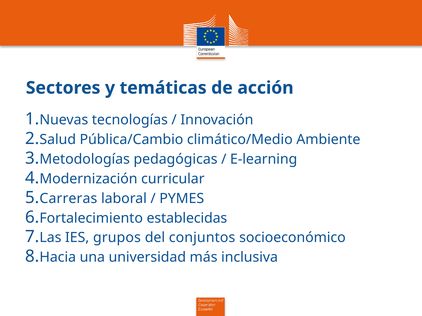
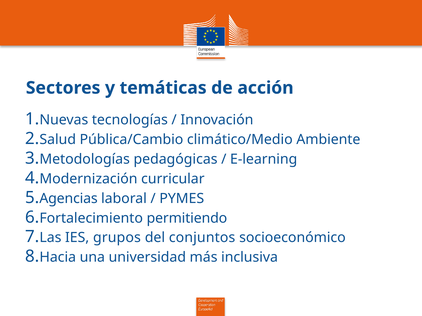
Carreras: Carreras -> Agencias (69, 199)
establecidas: establecidas -> permitiendo (187, 218)
